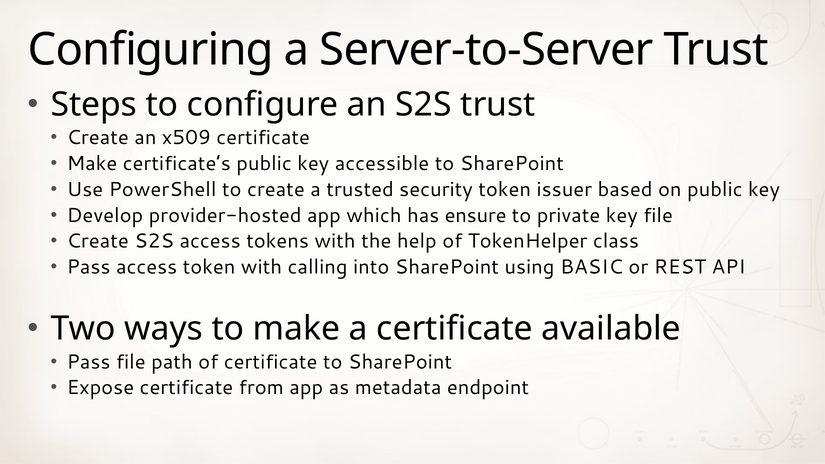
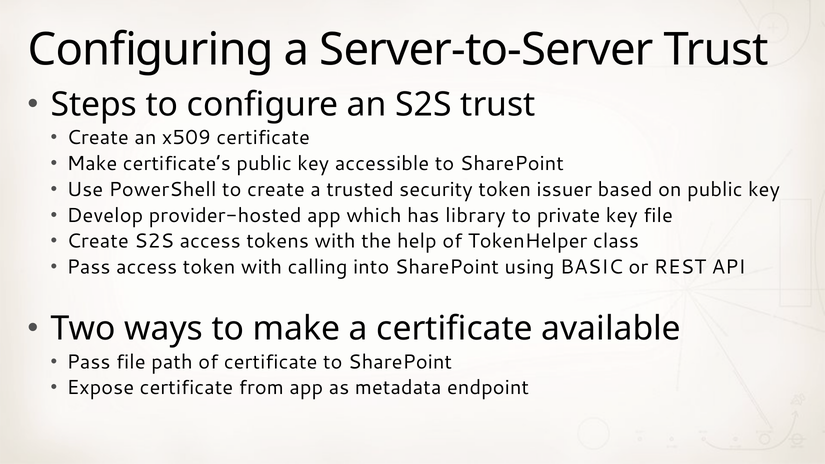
ensure: ensure -> library (475, 215)
